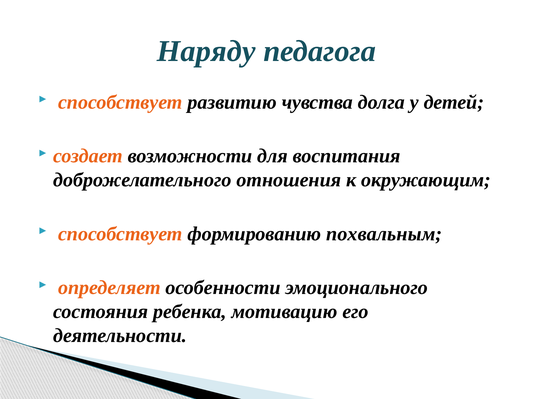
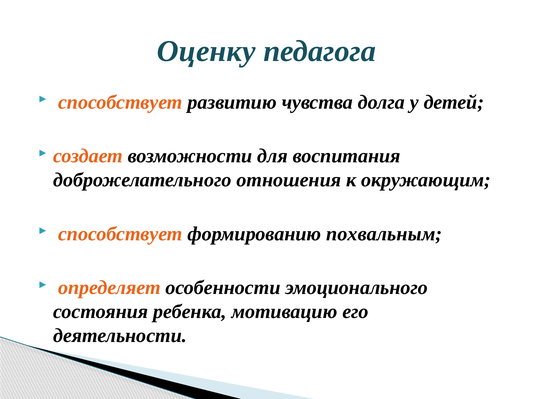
Наряду: Наряду -> Оценку (206, 51)
